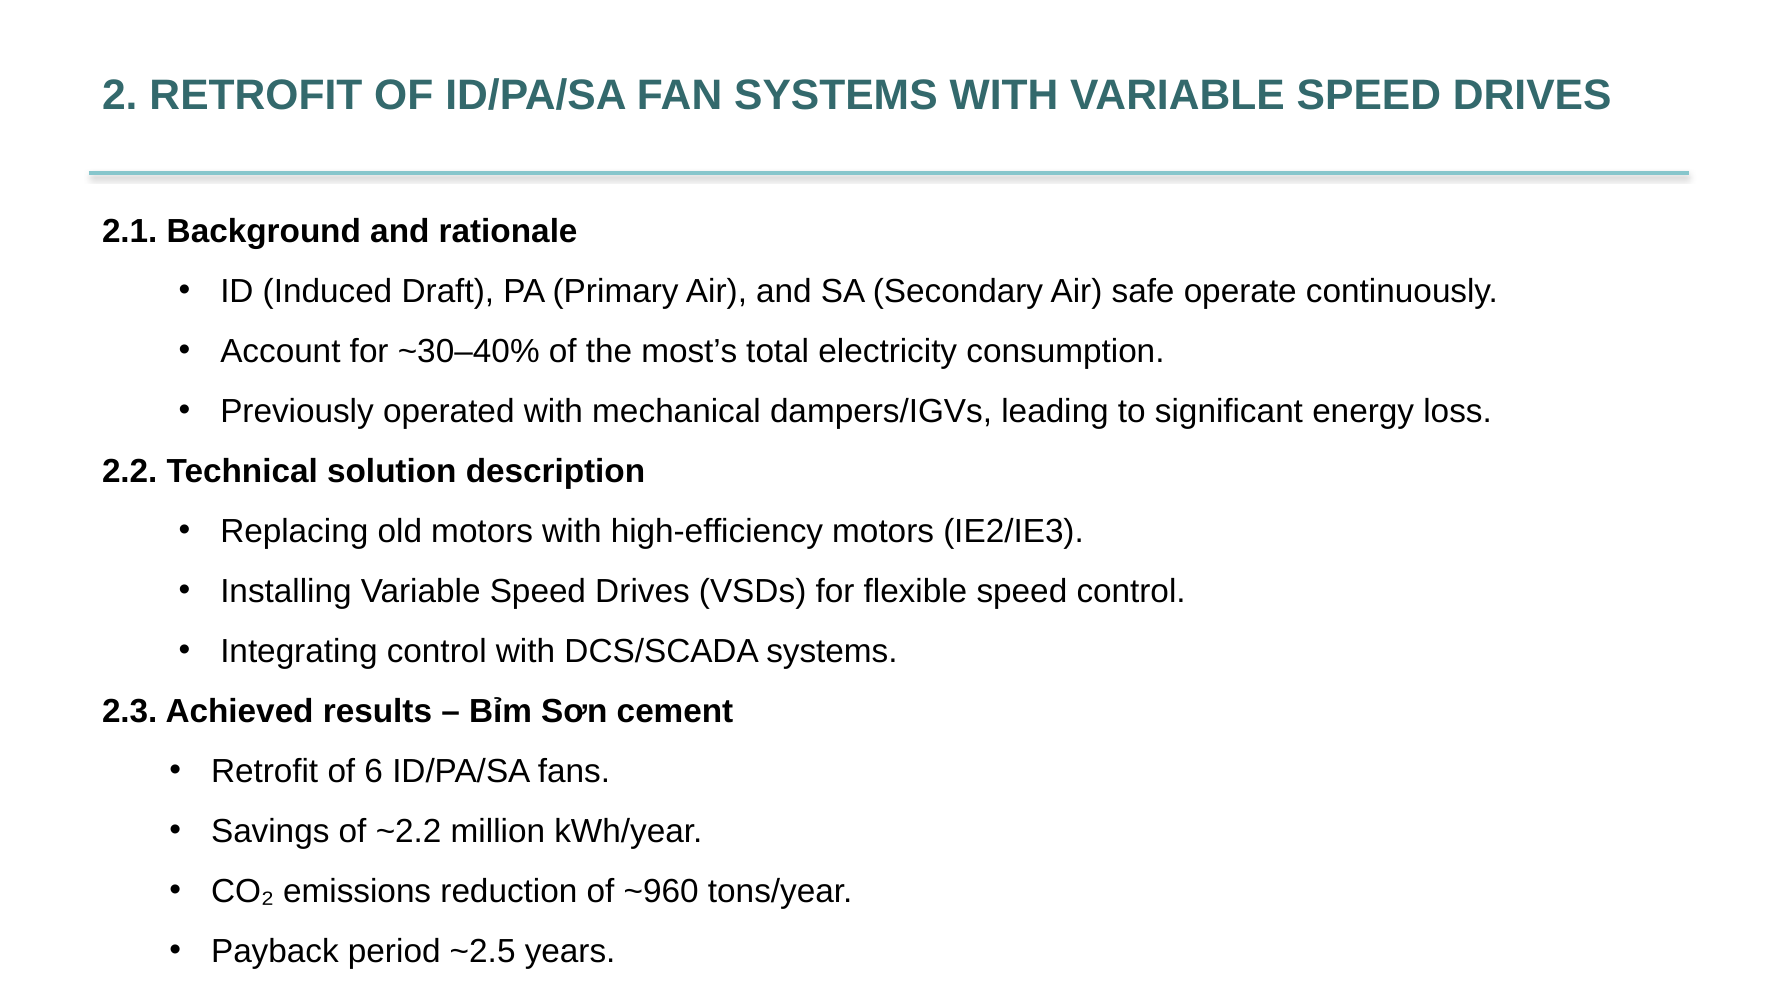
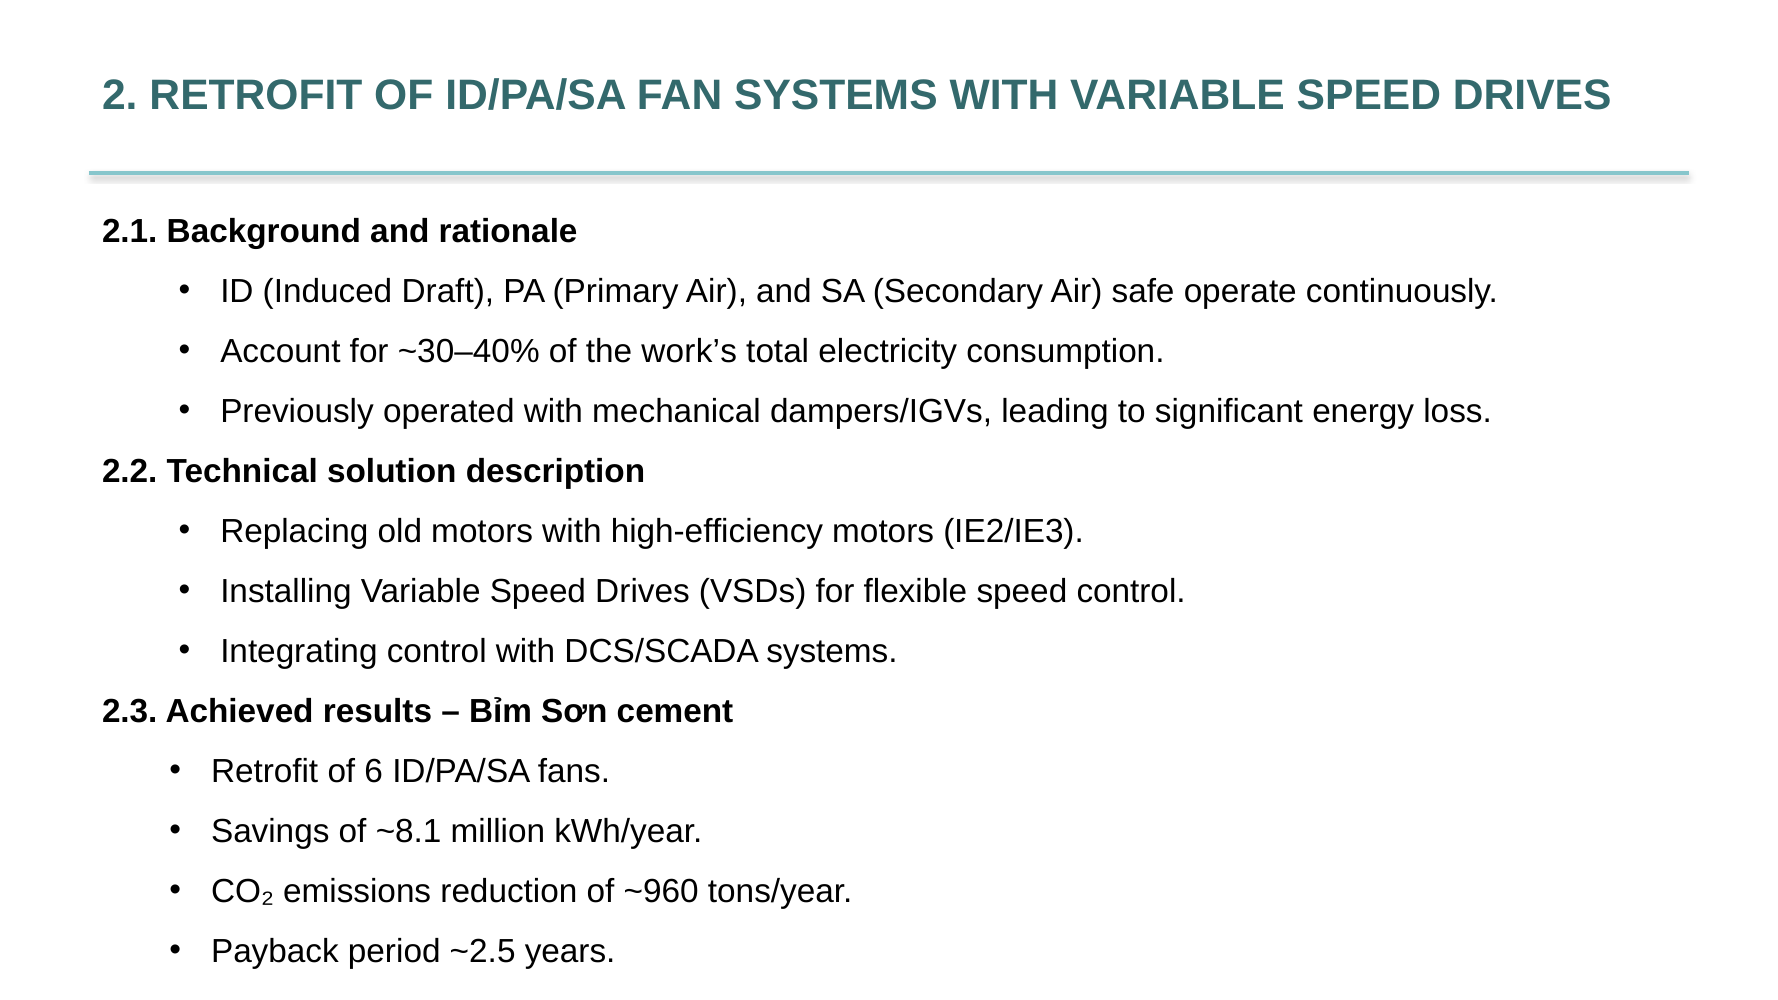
most’s: most’s -> work’s (689, 352)
~2.2: ~2.2 -> ~8.1 (409, 832)
